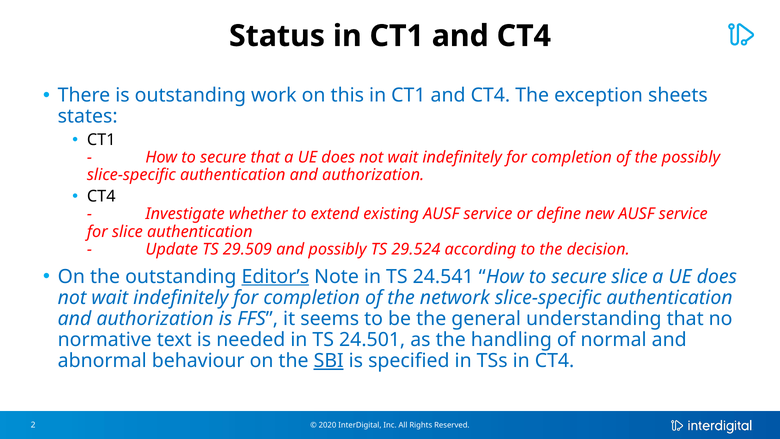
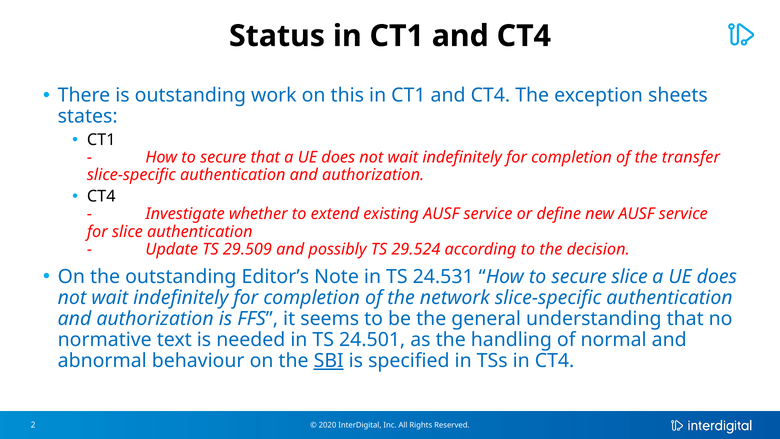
the possibly: possibly -> transfer (691, 157)
Editor’s underline: present -> none (275, 277)
24.541: 24.541 -> 24.531 (443, 277)
